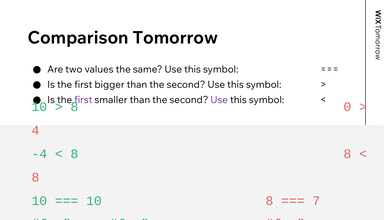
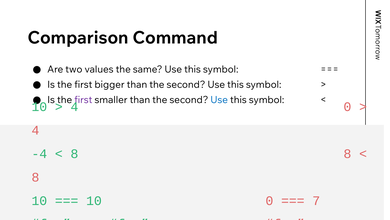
Tomorrow: Tomorrow -> Command (175, 38)
Use colour: purple -> blue (219, 100)
8: 8 -> 4 (74, 107)
10 8: 8 -> 0 (269, 200)
